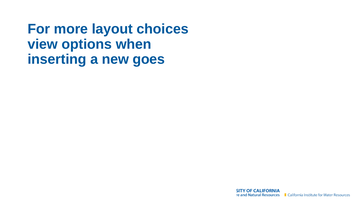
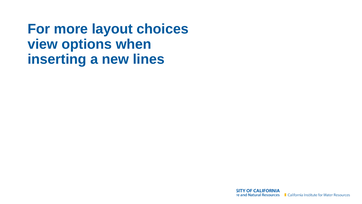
goes: goes -> lines (149, 59)
